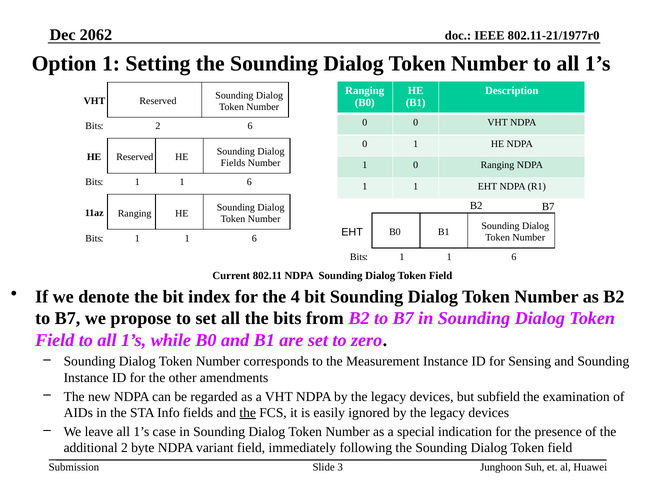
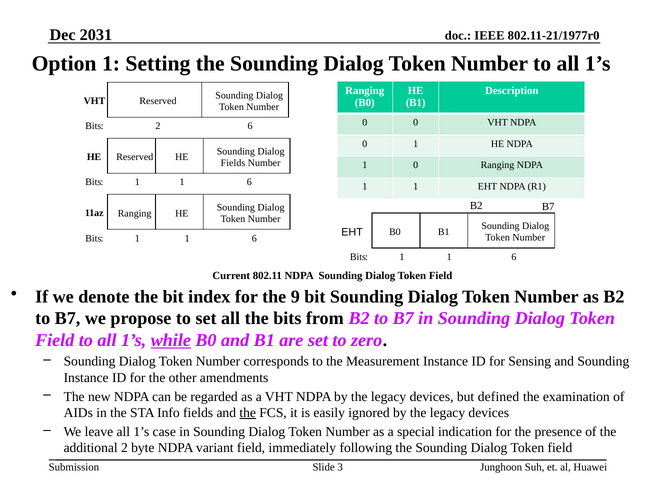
2062: 2062 -> 2031 (96, 35)
4: 4 -> 9 (295, 297)
while underline: none -> present (171, 340)
subfield: subfield -> defined (499, 397)
